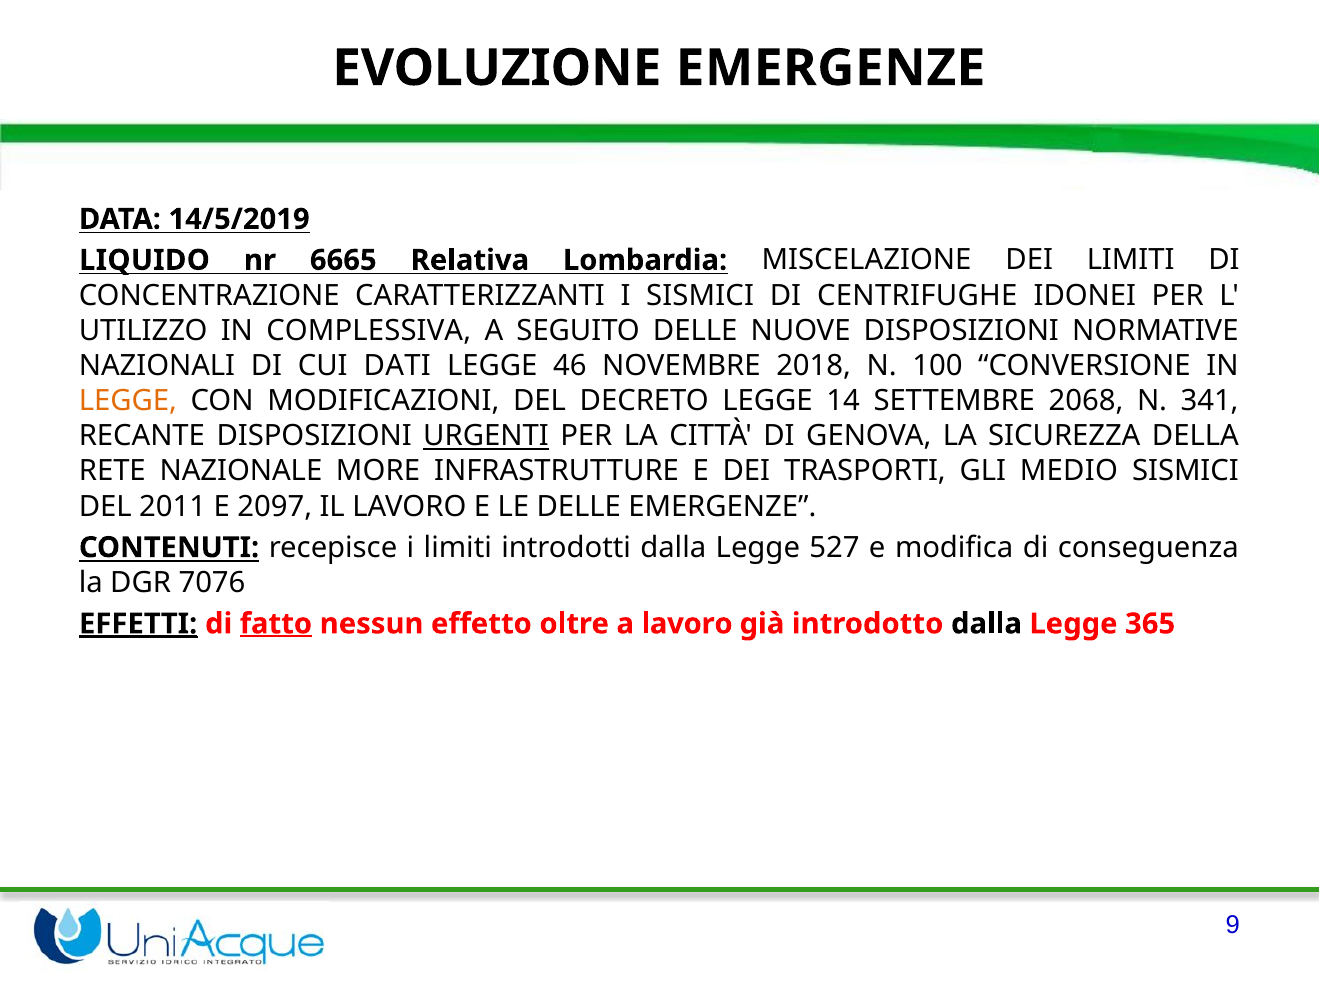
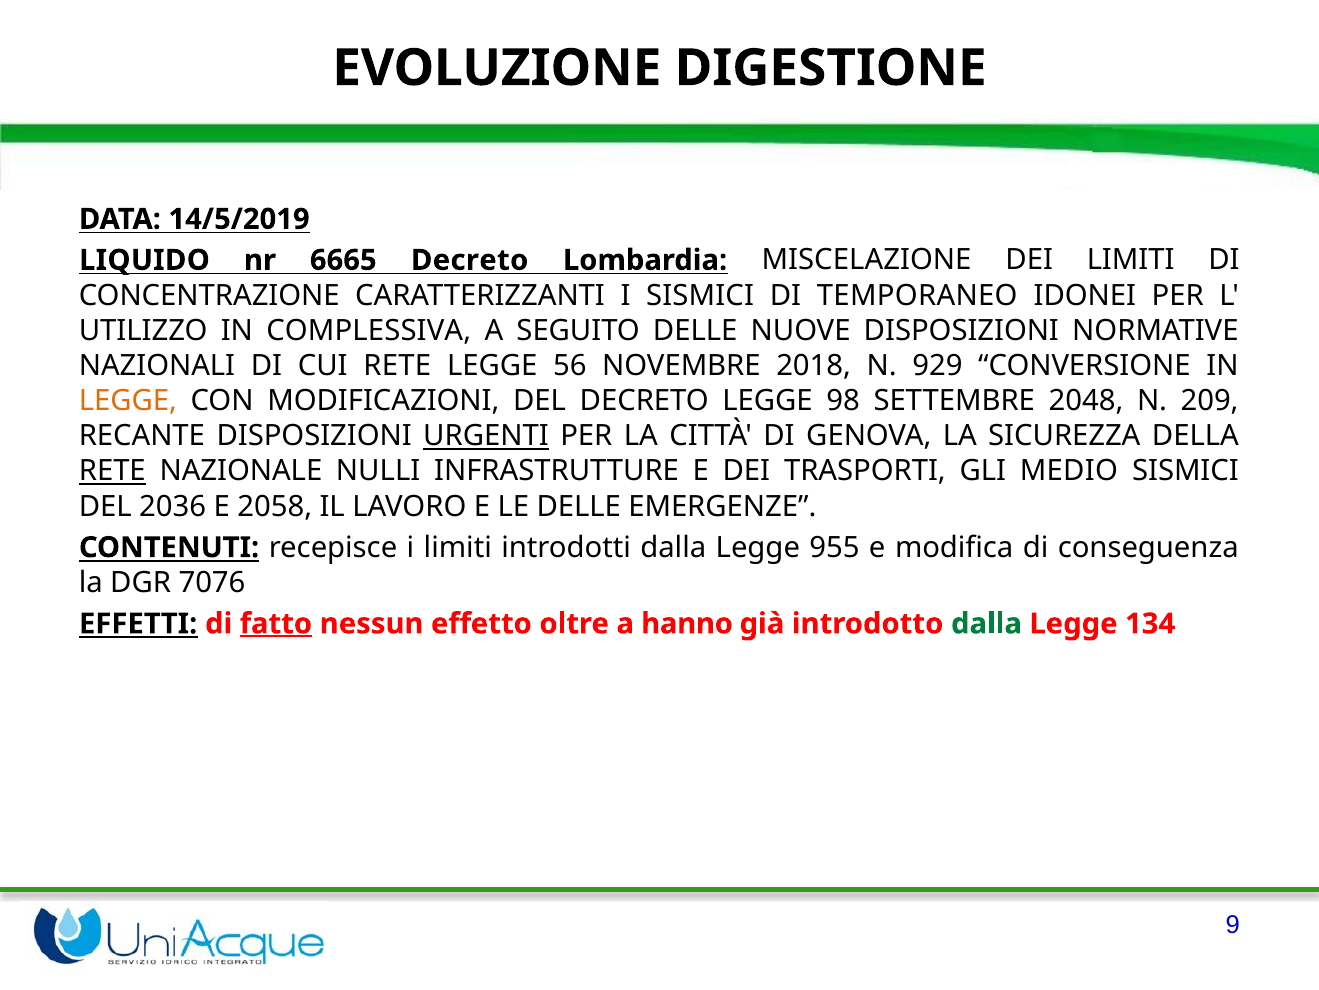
EVOLUZIONE EMERGENZE: EMERGENZE -> DIGESTIONE (831, 68)
6665 Relativa: Relativa -> Decreto (470, 260)
CENTRIFUGHE: CENTRIFUGHE -> TEMPORANEO (917, 295)
CUI DATI: DATI -> RETE (397, 365)
46: 46 -> 56 (570, 365)
100: 100 -> 929 (937, 365)
14: 14 -> 98 (843, 401)
2068: 2068 -> 2048 (1086, 401)
341: 341 -> 209 (1210, 401)
RETE underline: none -> present (112, 471)
MORE: MORE -> NULLI (378, 471)
2011: 2011 -> 2036 (173, 506)
2097: 2097 -> 2058 (275, 506)
527: 527 -> 955 (834, 547)
EFFETTI underline: present -> none (138, 623)
a lavoro: lavoro -> hanno (687, 623)
dalla colour: black -> green (986, 623)
365: 365 -> 134 (1150, 623)
